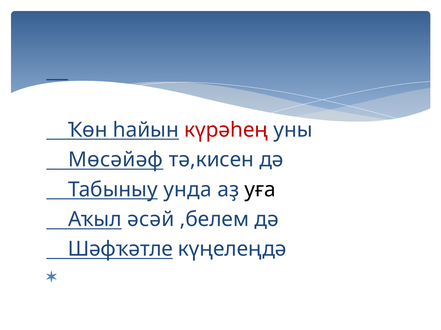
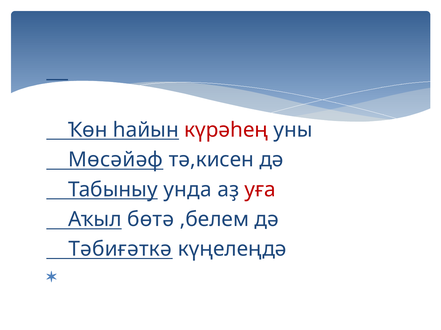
уға colour: black -> red (260, 190)
әсәй: әсәй -> бөтә (151, 220)
Шәфҡәтле: Шәфҡәтле -> Тәбиғәткә (120, 250)
